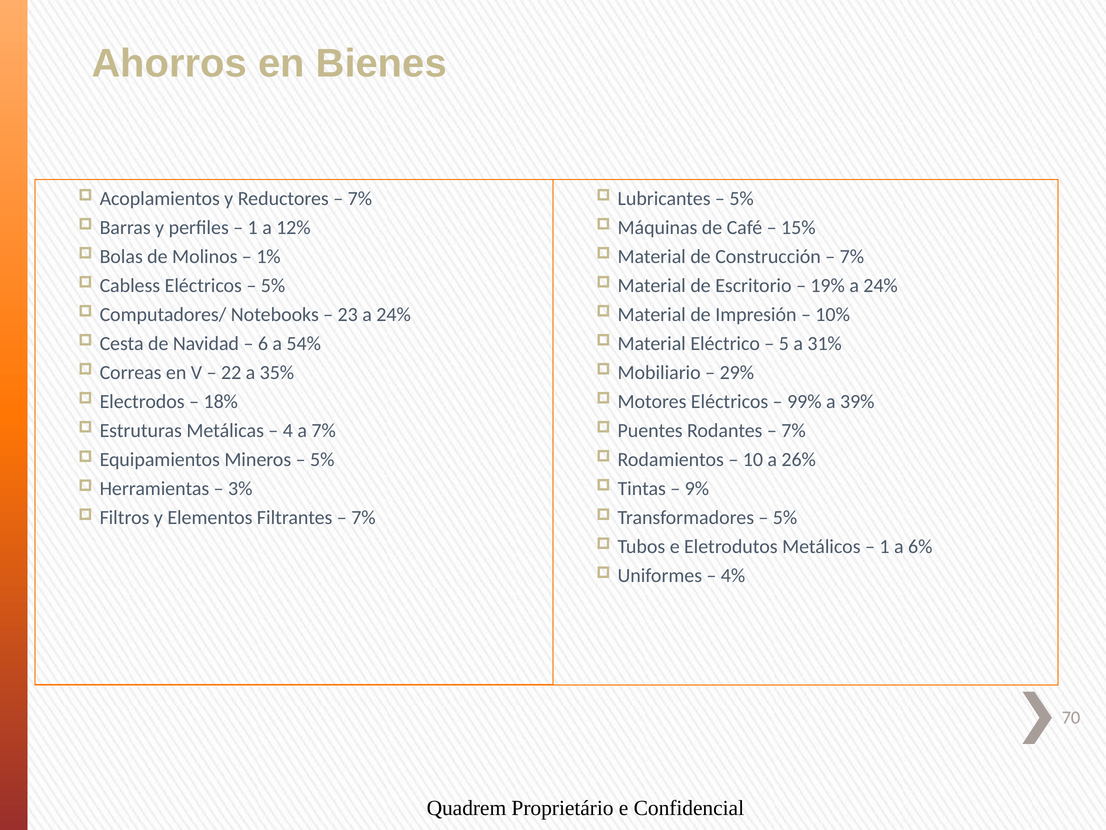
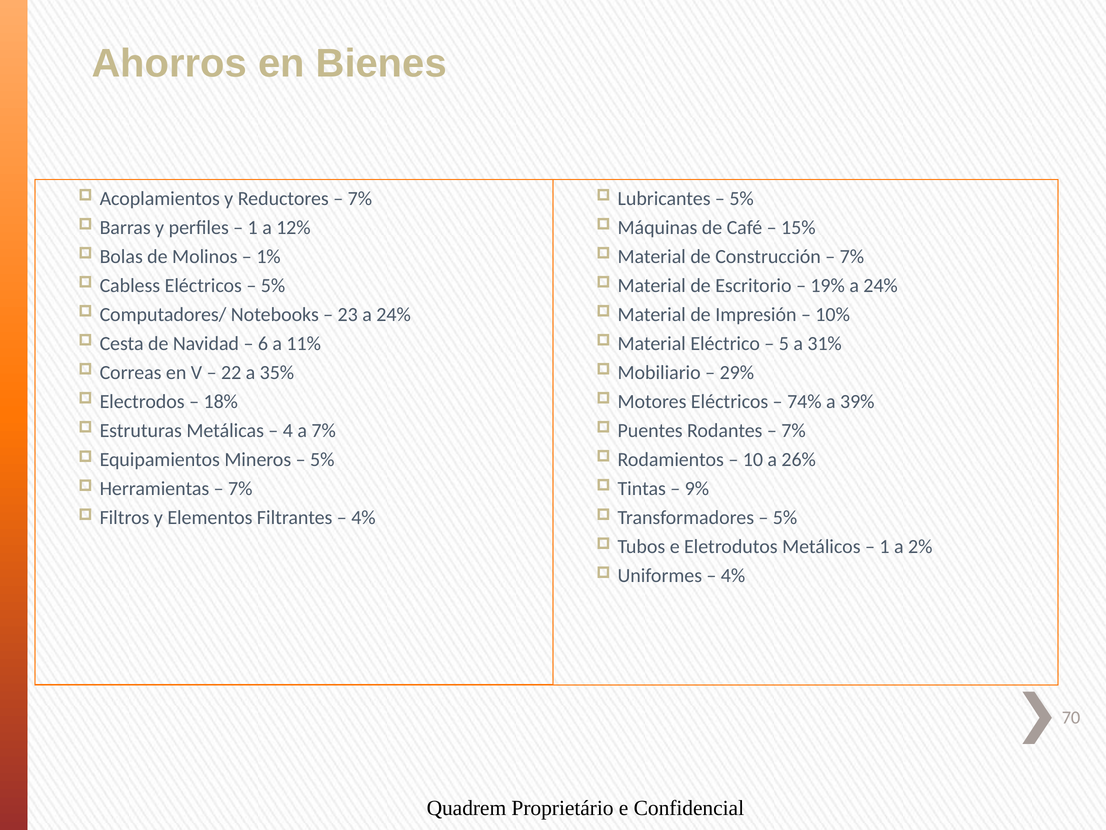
54%: 54% -> 11% (304, 343)
99%: 99% -> 74% (804, 401)
3%: 3% -> 7% (240, 488)
7%: 7% -> 4% (363, 517)
6%: 6% -> 2% (920, 546)
